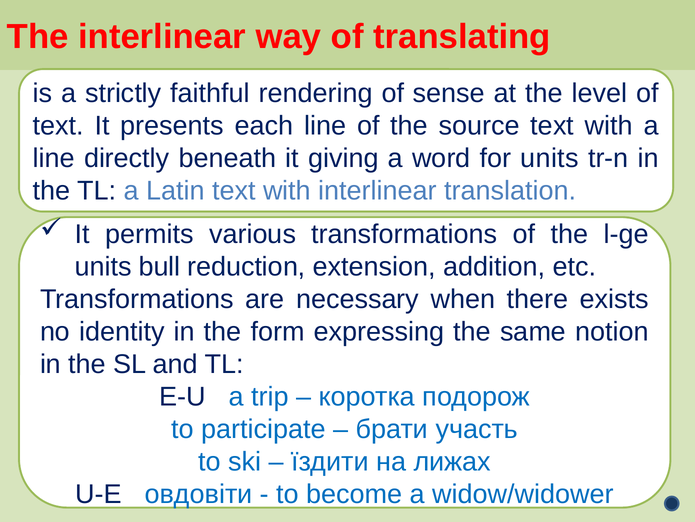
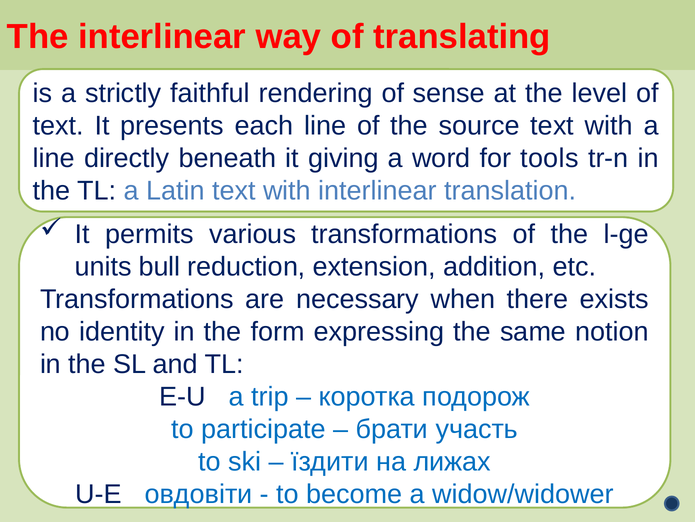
for units: units -> tools (549, 158)
